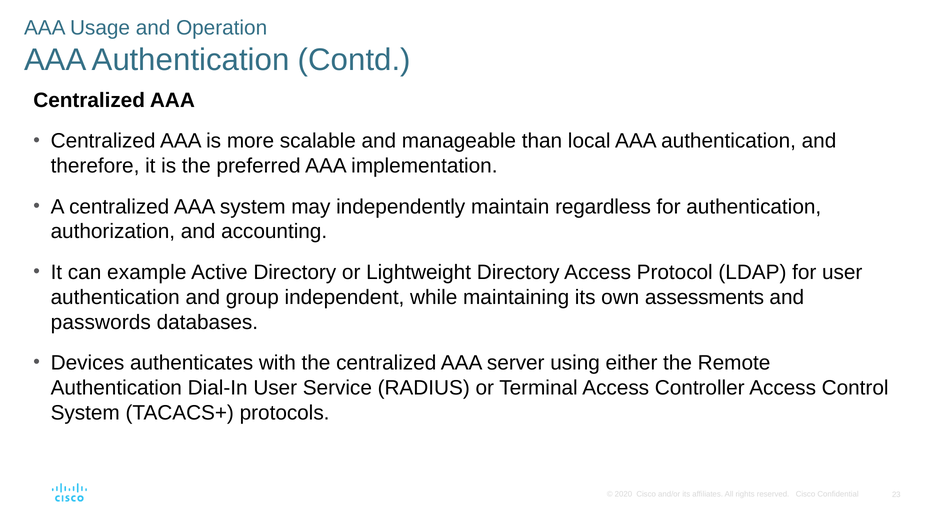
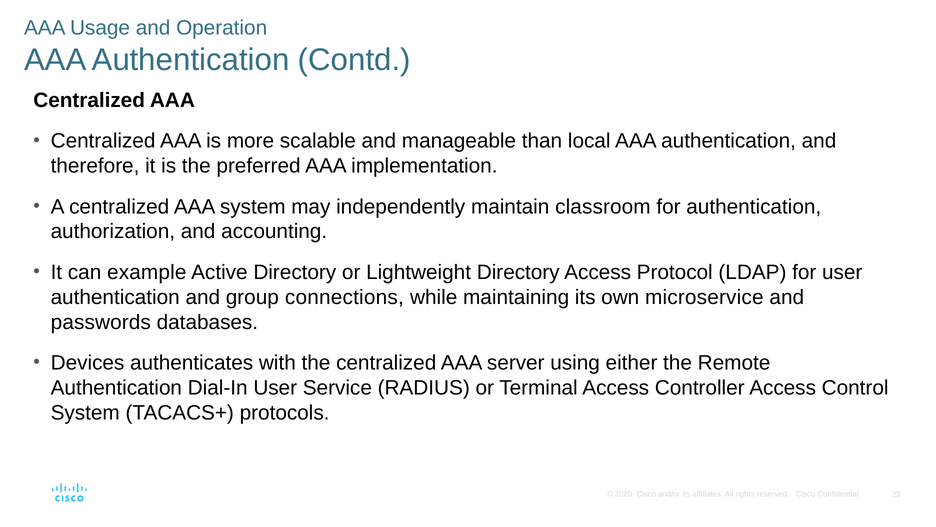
regardless: regardless -> classroom (603, 206)
independent: independent -> connections (344, 297)
assessments: assessments -> microservice (704, 297)
